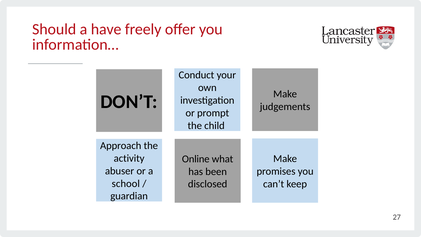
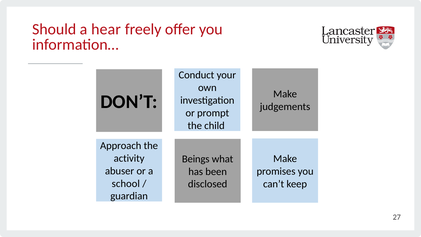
have: have -> hear (106, 29)
Online: Online -> Beings (196, 159)
